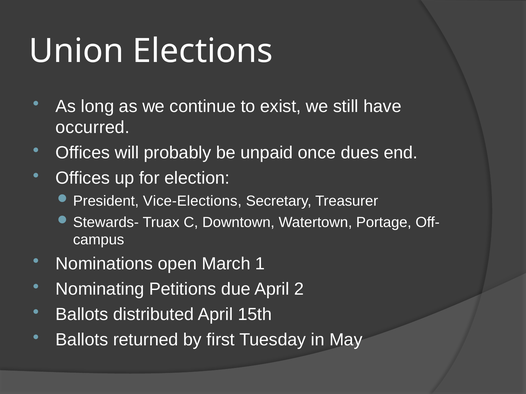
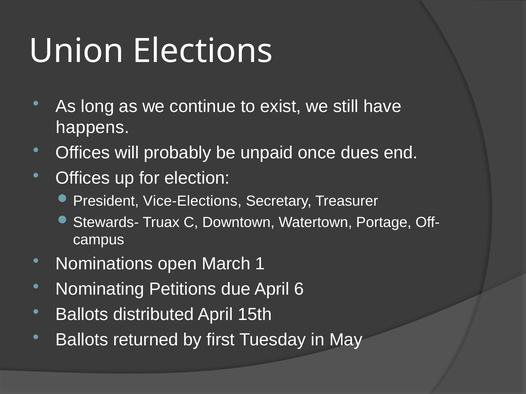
occurred: occurred -> happens (93, 127)
2: 2 -> 6 (299, 289)
